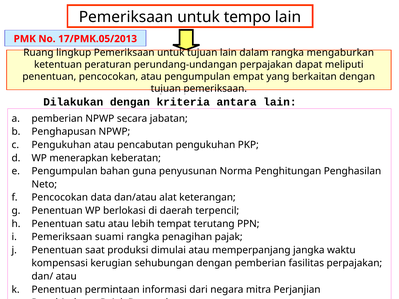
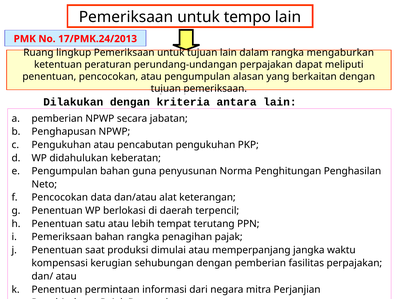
17/PMK.05/2013: 17/PMK.05/2013 -> 17/PMK.24/2013 (98, 39)
empat: empat -> alasan (248, 77)
menerapkan: menerapkan -> didahulukan (79, 158)
Pemeriksaan suami: suami -> bahan (109, 237)
